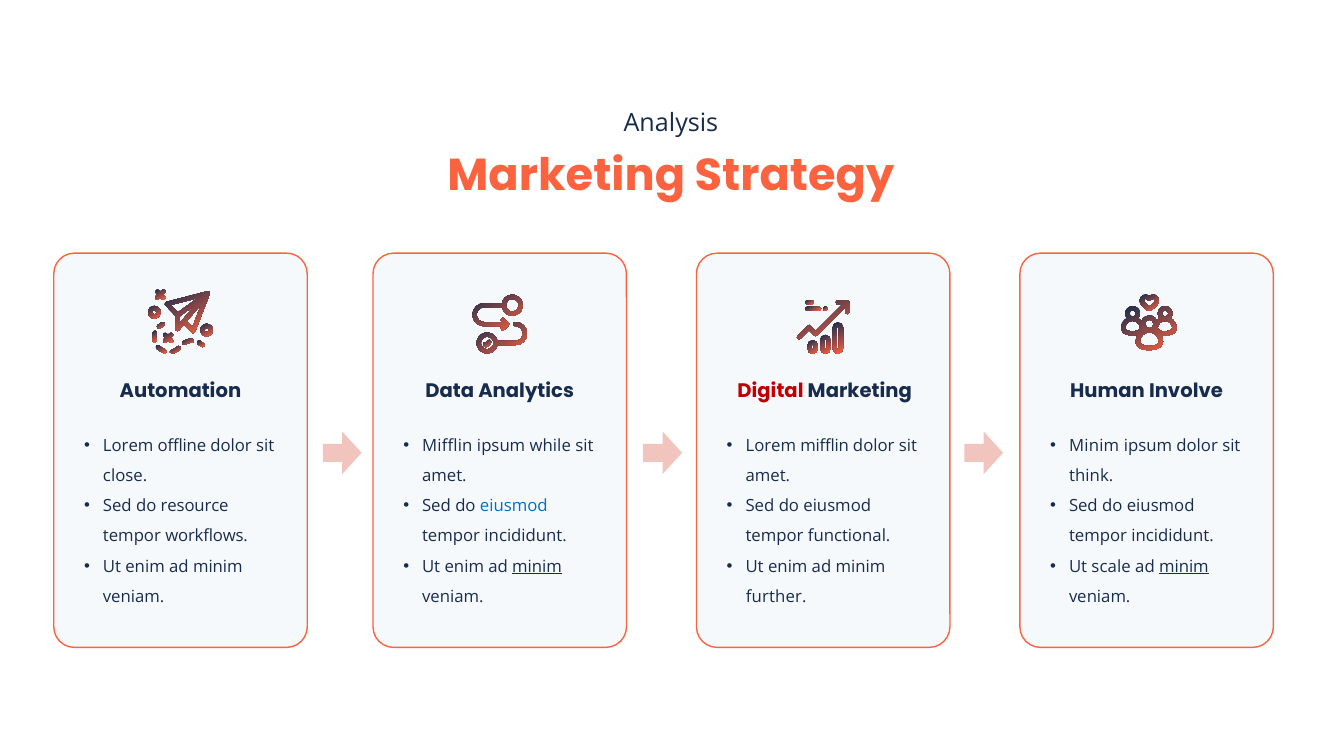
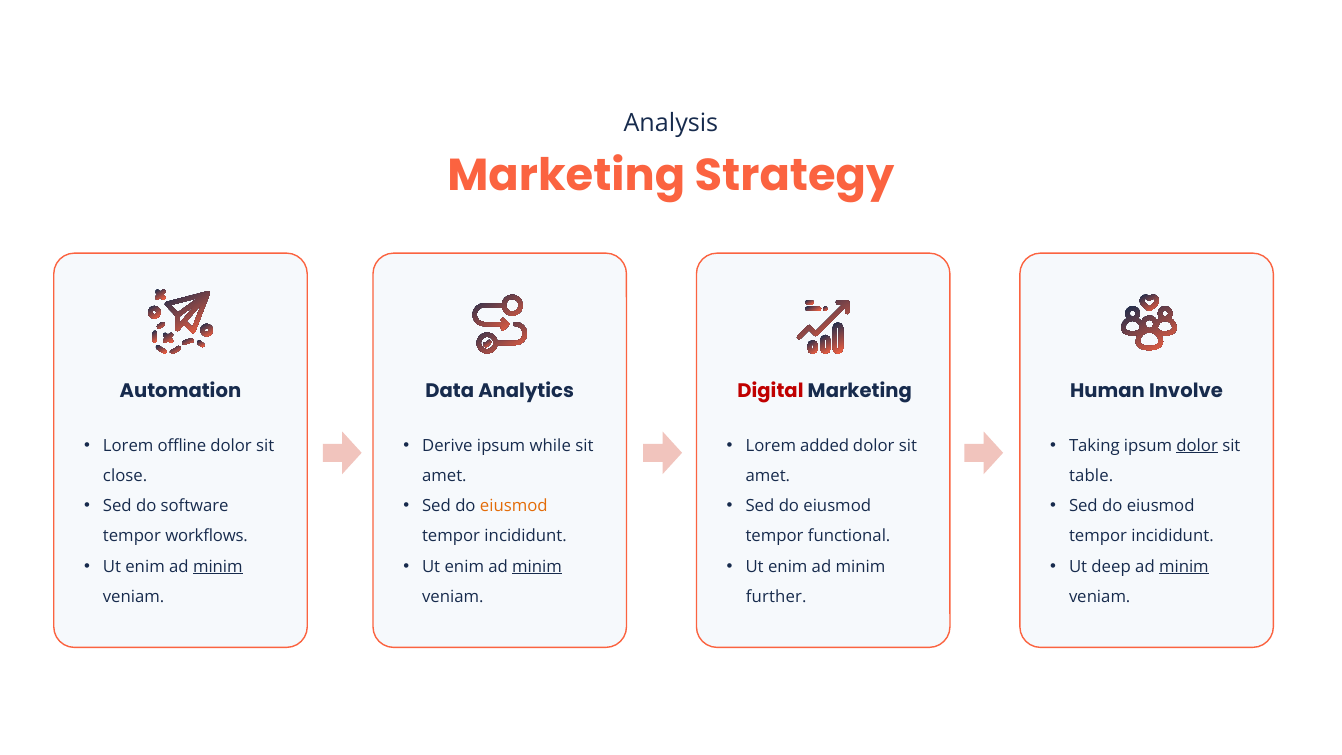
Mifflin: Mifflin -> Derive (447, 446)
Lorem mifflin: mifflin -> added (825, 446)
Minim: Minim -> Taking (1094, 446)
dolor underline: none -> present (1197, 446)
think: think -> table (1091, 476)
resource: resource -> software (195, 506)
eiusmod colour: blue -> orange (514, 506)
minim underline: none -> present (218, 566)
scale: scale -> deep (1111, 566)
